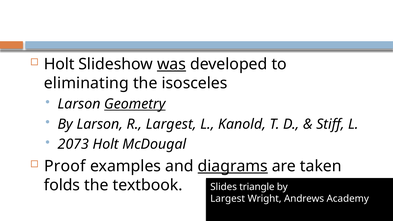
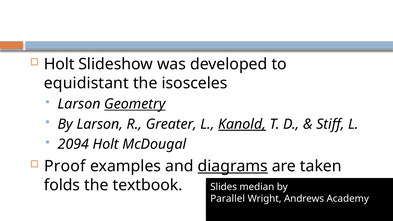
was underline: present -> none (171, 64)
eliminating: eliminating -> equidistant (86, 83)
R Largest: Largest -> Greater (171, 124)
Kanold underline: none -> present (242, 124)
2073: 2073 -> 2094 (73, 144)
triangle: triangle -> median (257, 187)
Largest: Largest -> Parallel (228, 199)
